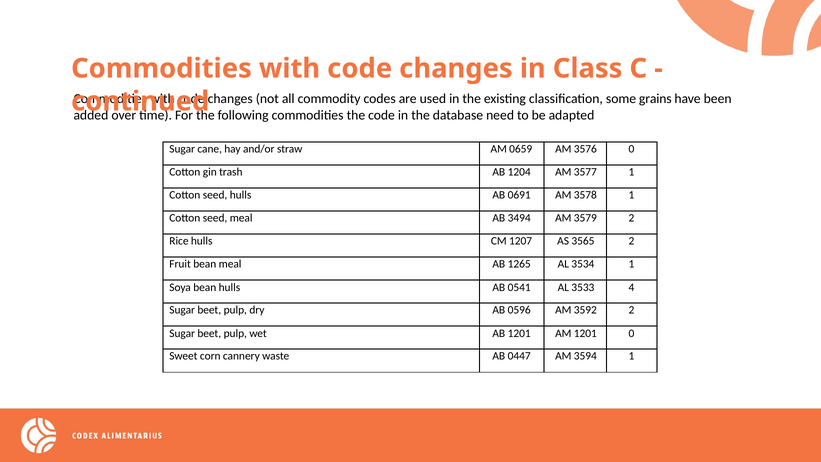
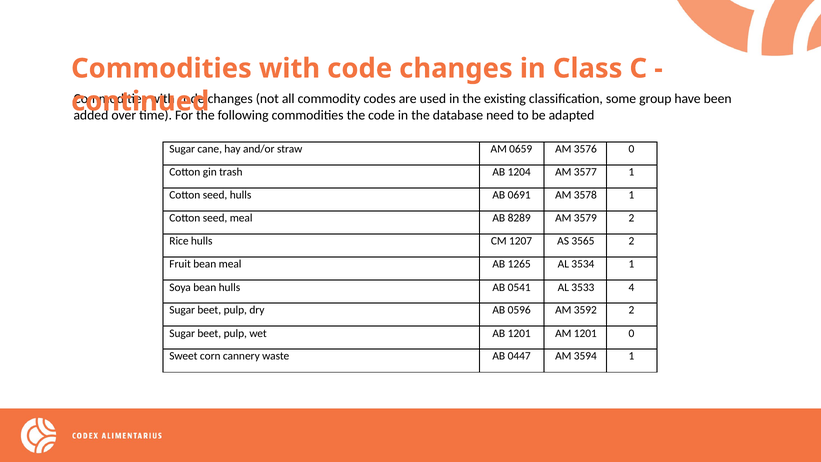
grains: grains -> group (655, 99)
3494: 3494 -> 8289 (519, 218)
